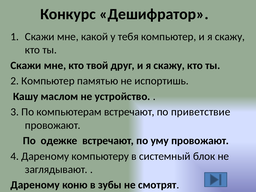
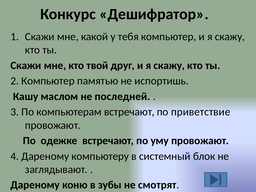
устройство: устройство -> последней (122, 96)
